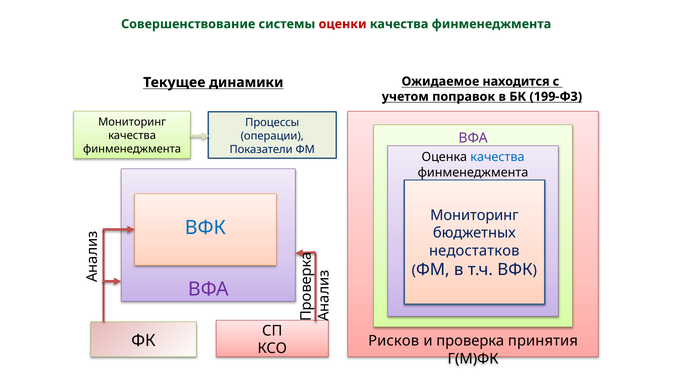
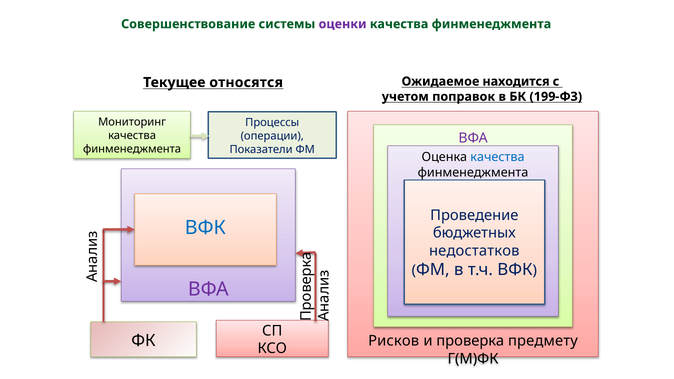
оценки colour: red -> purple (343, 24)
динамики: динамики -> относятся (246, 82)
Мониторинг: Мониторинг -> Проведение (474, 215)
принятия: принятия -> предмету (543, 341)
